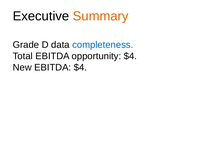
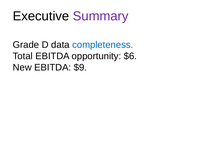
Summary colour: orange -> purple (101, 16)
opportunity $4: $4 -> $6 (130, 56)
EBITDA $4: $4 -> $9 (80, 67)
